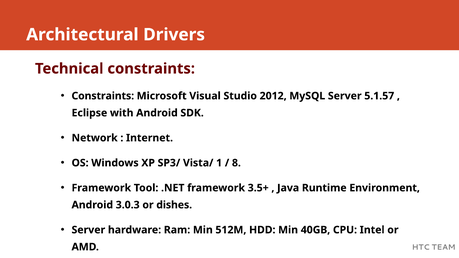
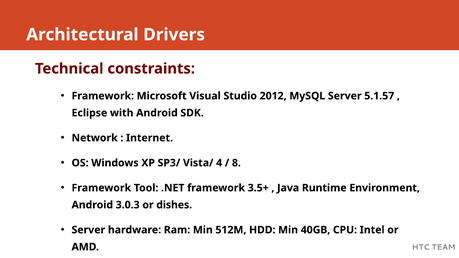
Constraints: Constraints -> Framework (103, 96)
1: 1 -> 4 (219, 163)
